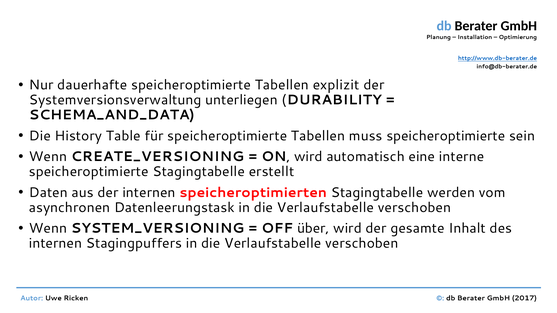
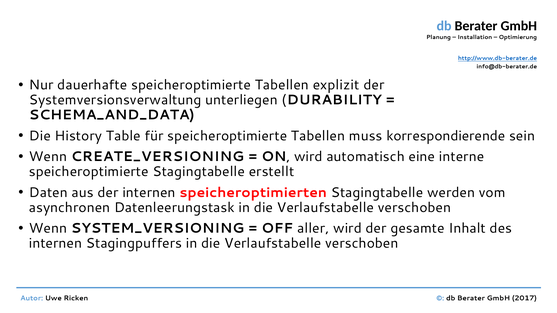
muss speicheroptimierte: speicheroptimierte -> korrespondierende (446, 136)
über: über -> aller (313, 229)
